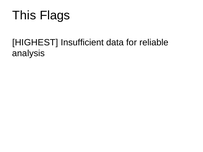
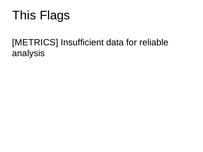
HIGHEST: HIGHEST -> METRICS (35, 43)
